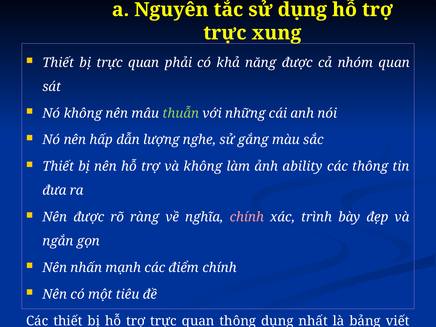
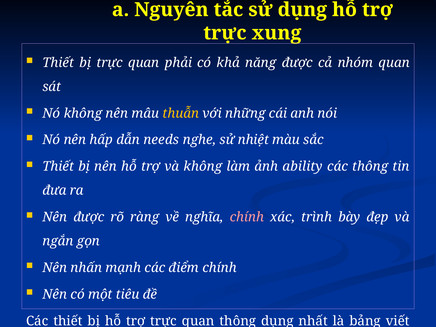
thuẫn colour: light green -> yellow (181, 113)
lượng: lượng -> needs (161, 140)
gắng: gắng -> nhiệt (253, 140)
